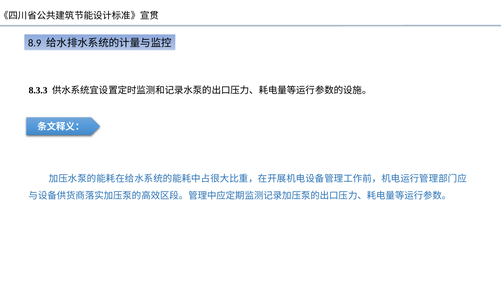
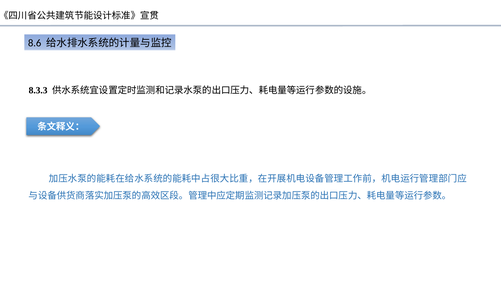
8.9: 8.9 -> 8.6 (35, 43)
